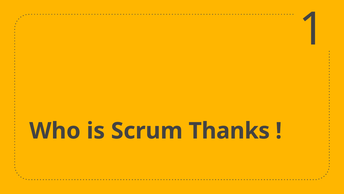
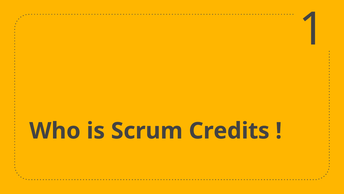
Thanks: Thanks -> Credits (229, 131)
